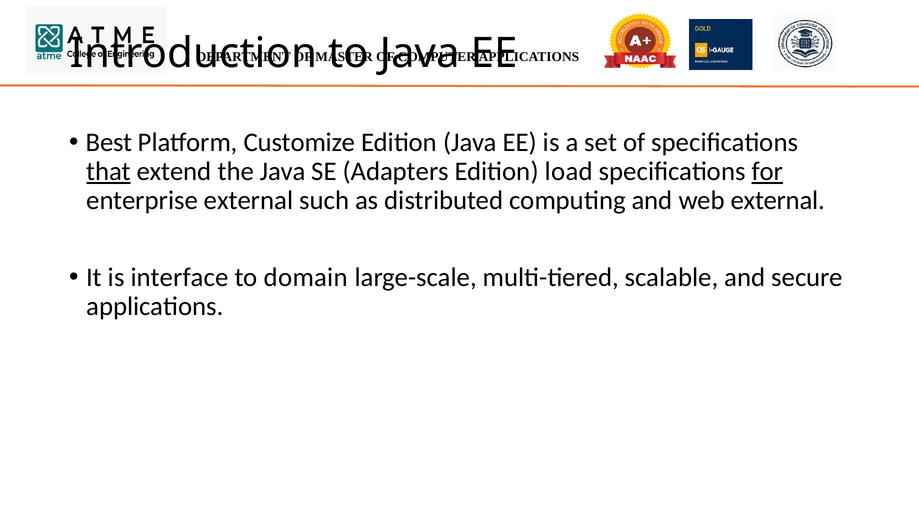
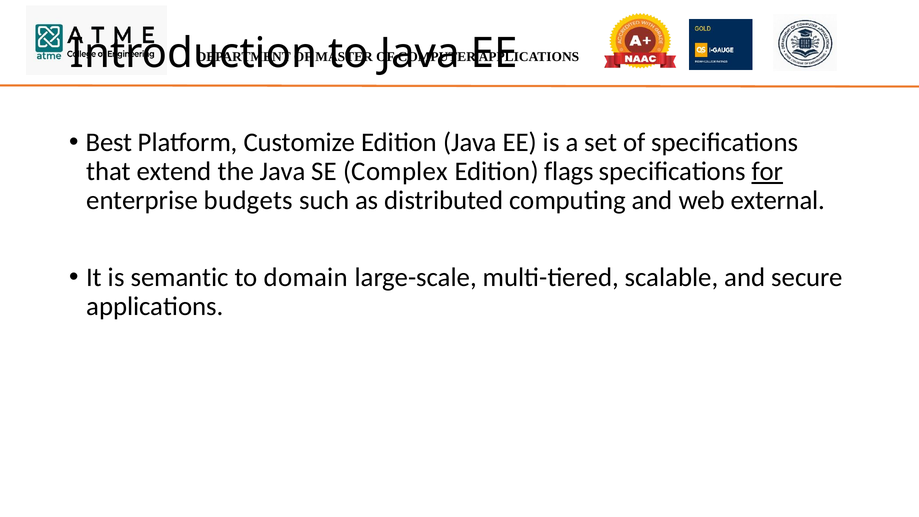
that underline: present -> none (109, 171)
Adapters: Adapters -> Complex (396, 171)
load: load -> flags (569, 171)
enterprise external: external -> budgets (248, 200)
interface: interface -> semantic (180, 277)
